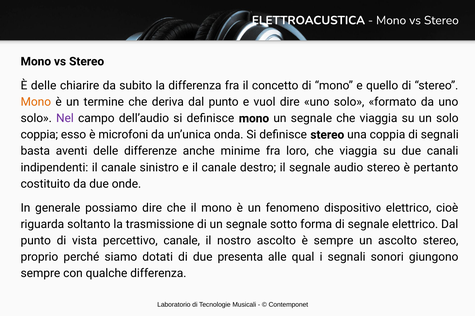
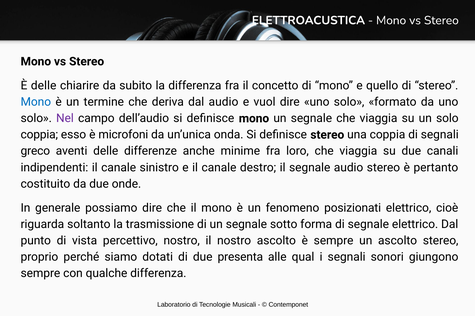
Mono colour: orange -> blue (36, 102)
deriva dal punto: punto -> audio (224, 102)
basta: basta -> greco (35, 151)
dispositivo: dispositivo -> posizionati (353, 208)
percettivo canale: canale -> nostro (182, 241)
